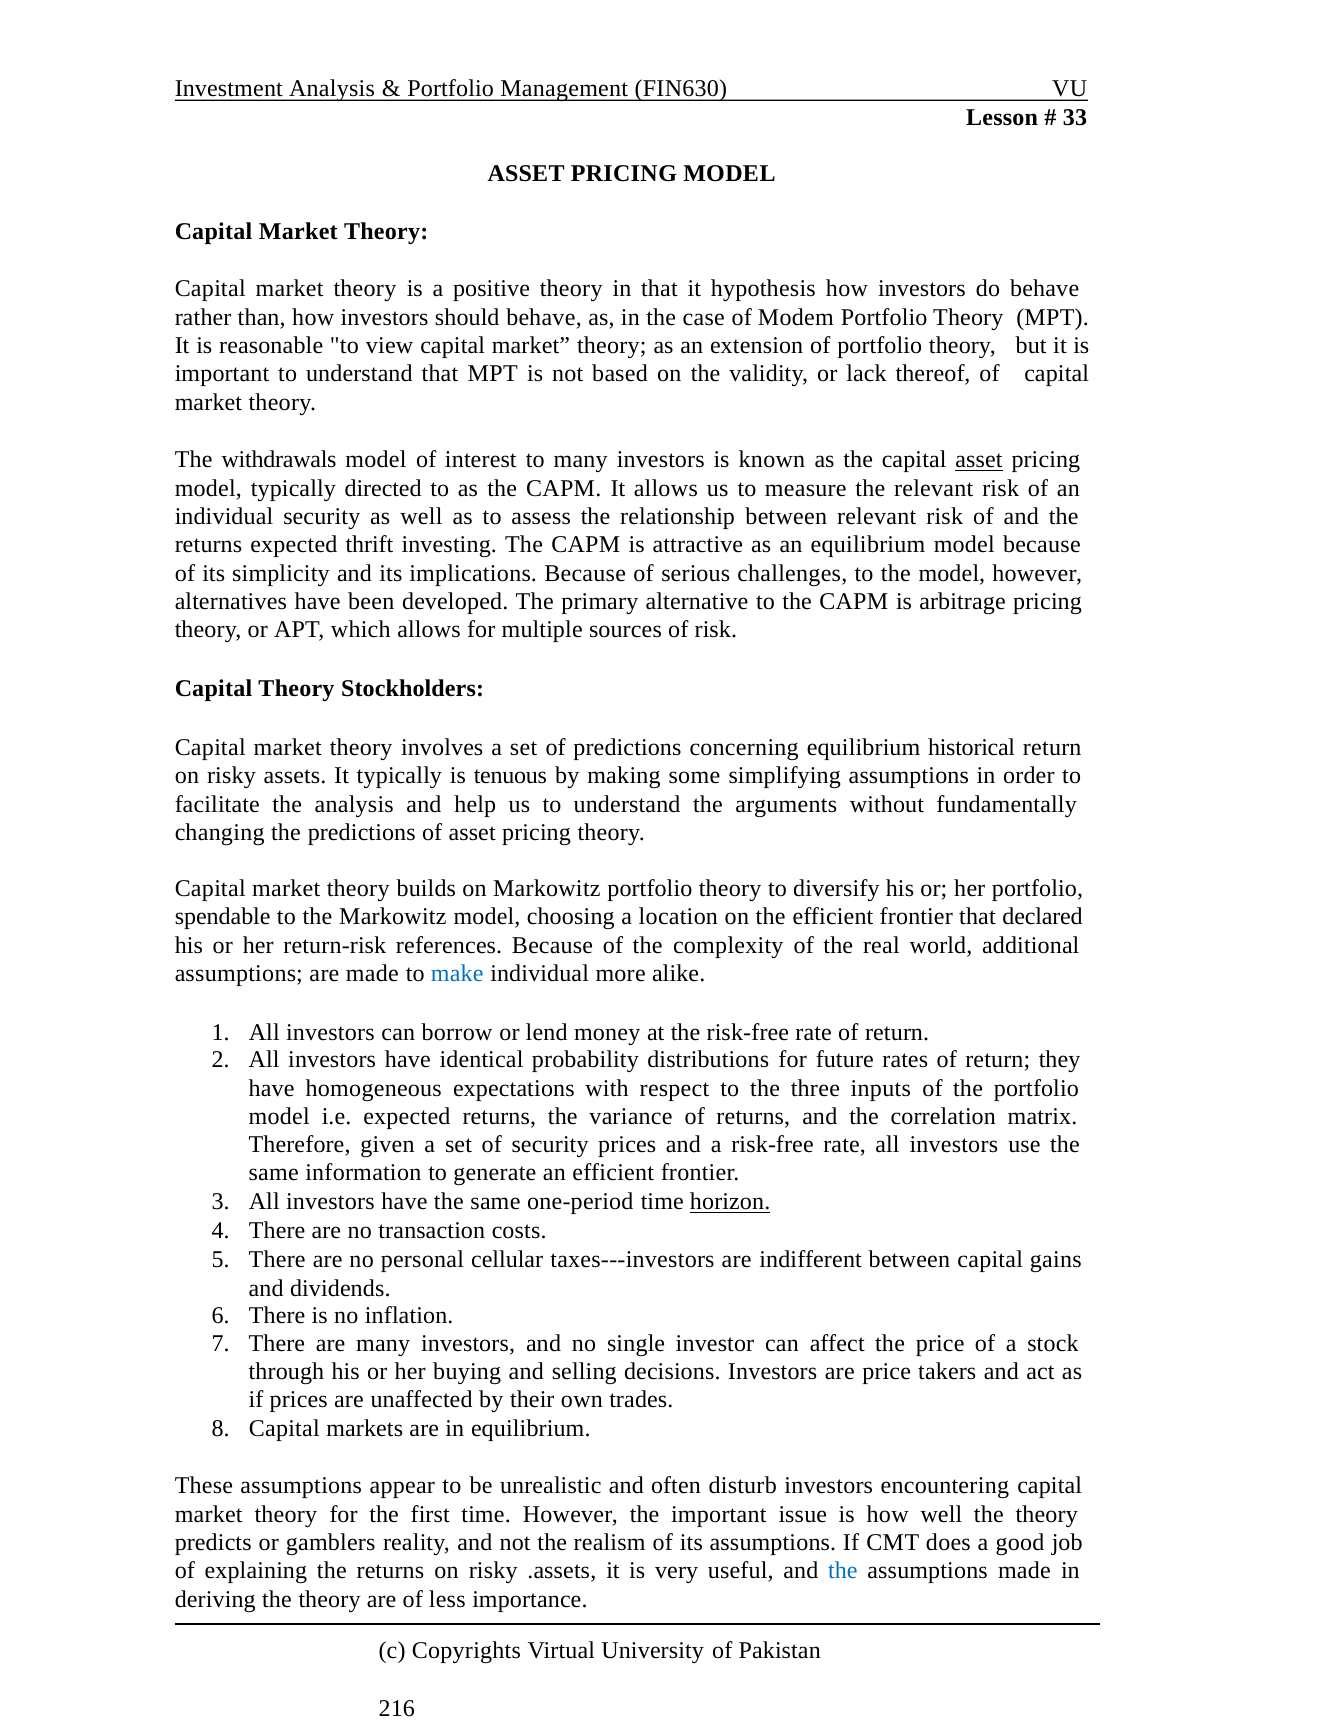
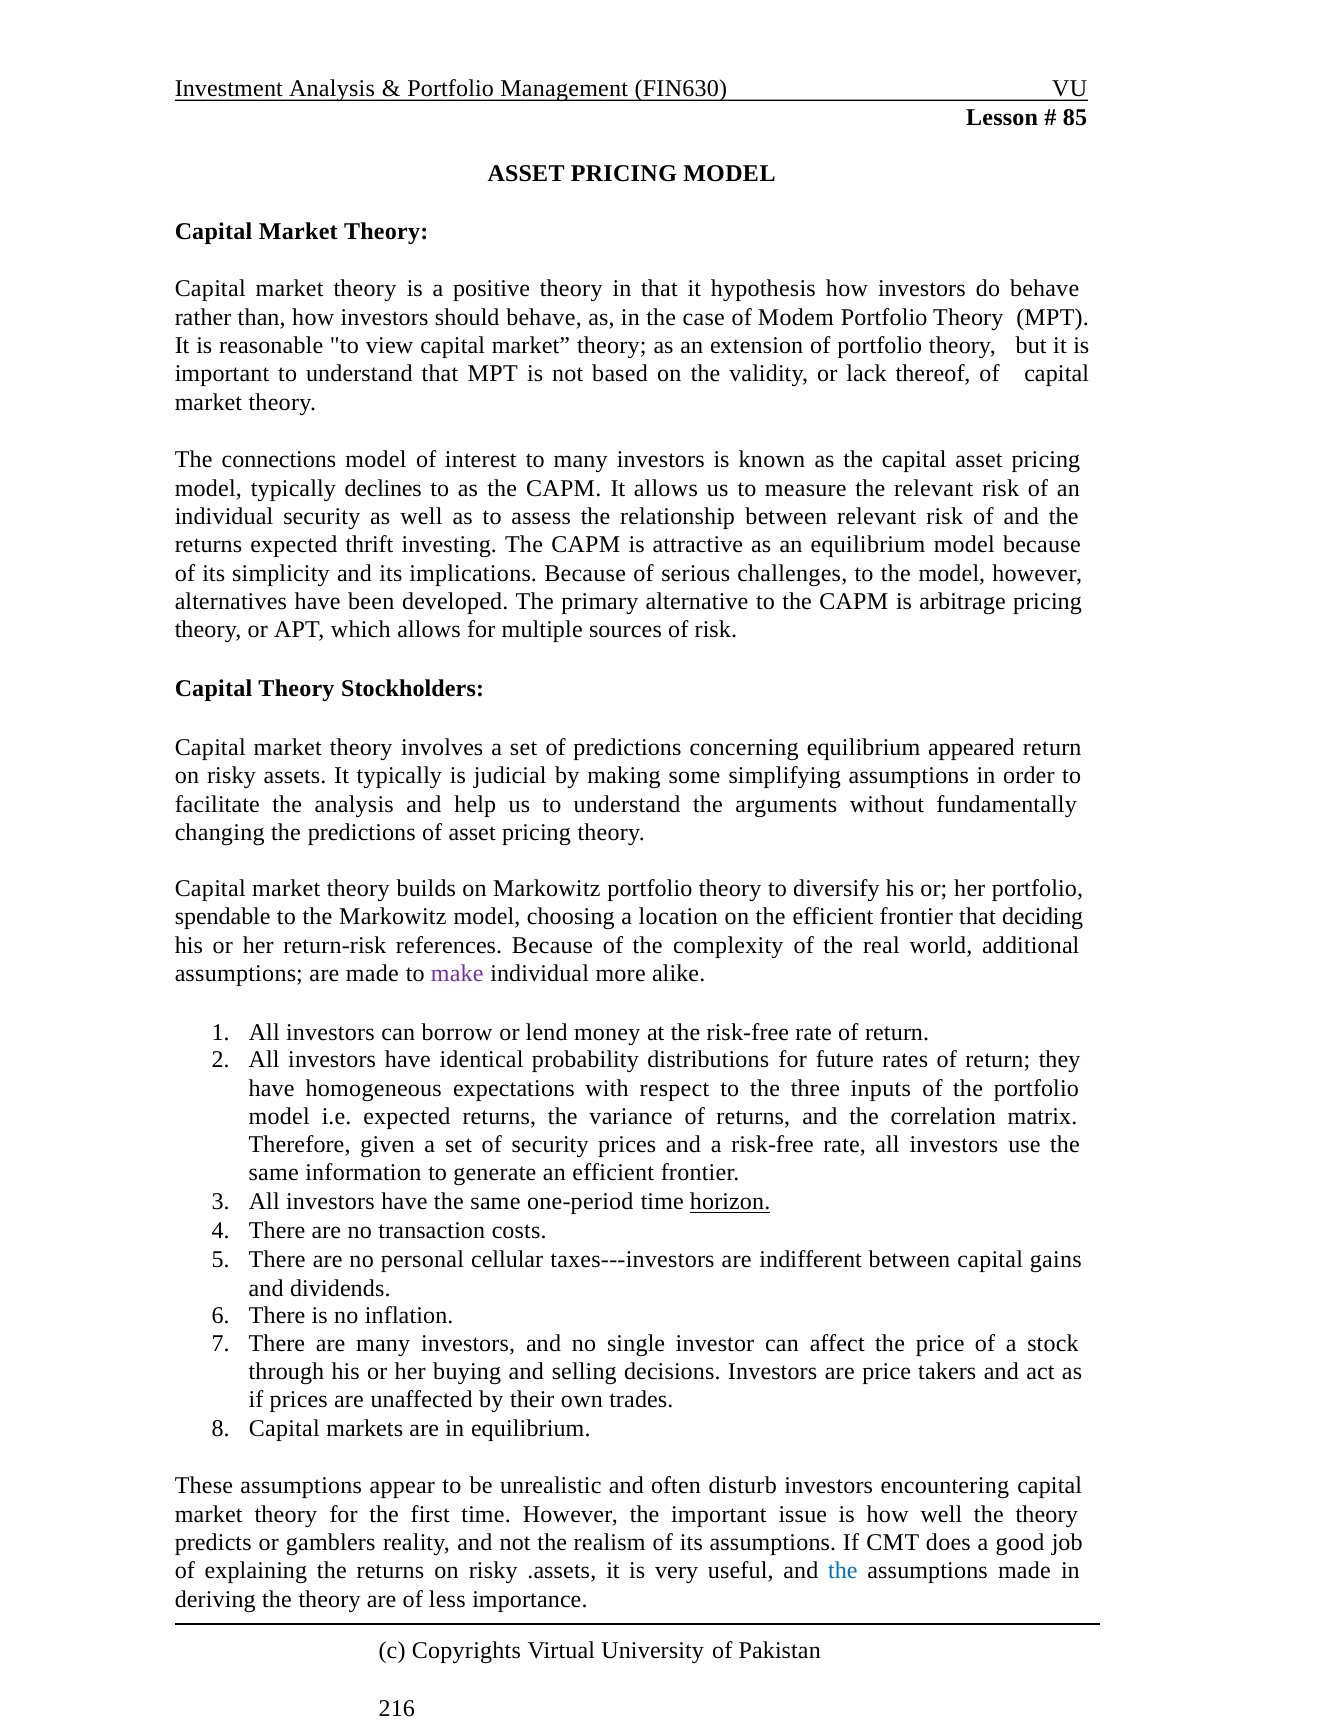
33: 33 -> 85 (1075, 117)
withdrawals: withdrawals -> connections (279, 460)
asset underline: present -> none (979, 460)
directed: directed -> declines (383, 488)
historical: historical -> appeared (971, 748)
tenuous: tenuous -> judicial (510, 776)
declared: declared -> deciding (1043, 917)
make colour: blue -> purple (457, 974)
